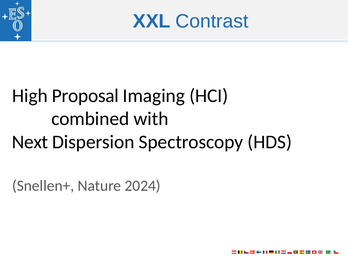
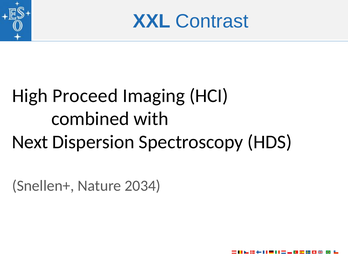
Proposal: Proposal -> Proceed (85, 96)
2024: 2024 -> 2034 (143, 186)
